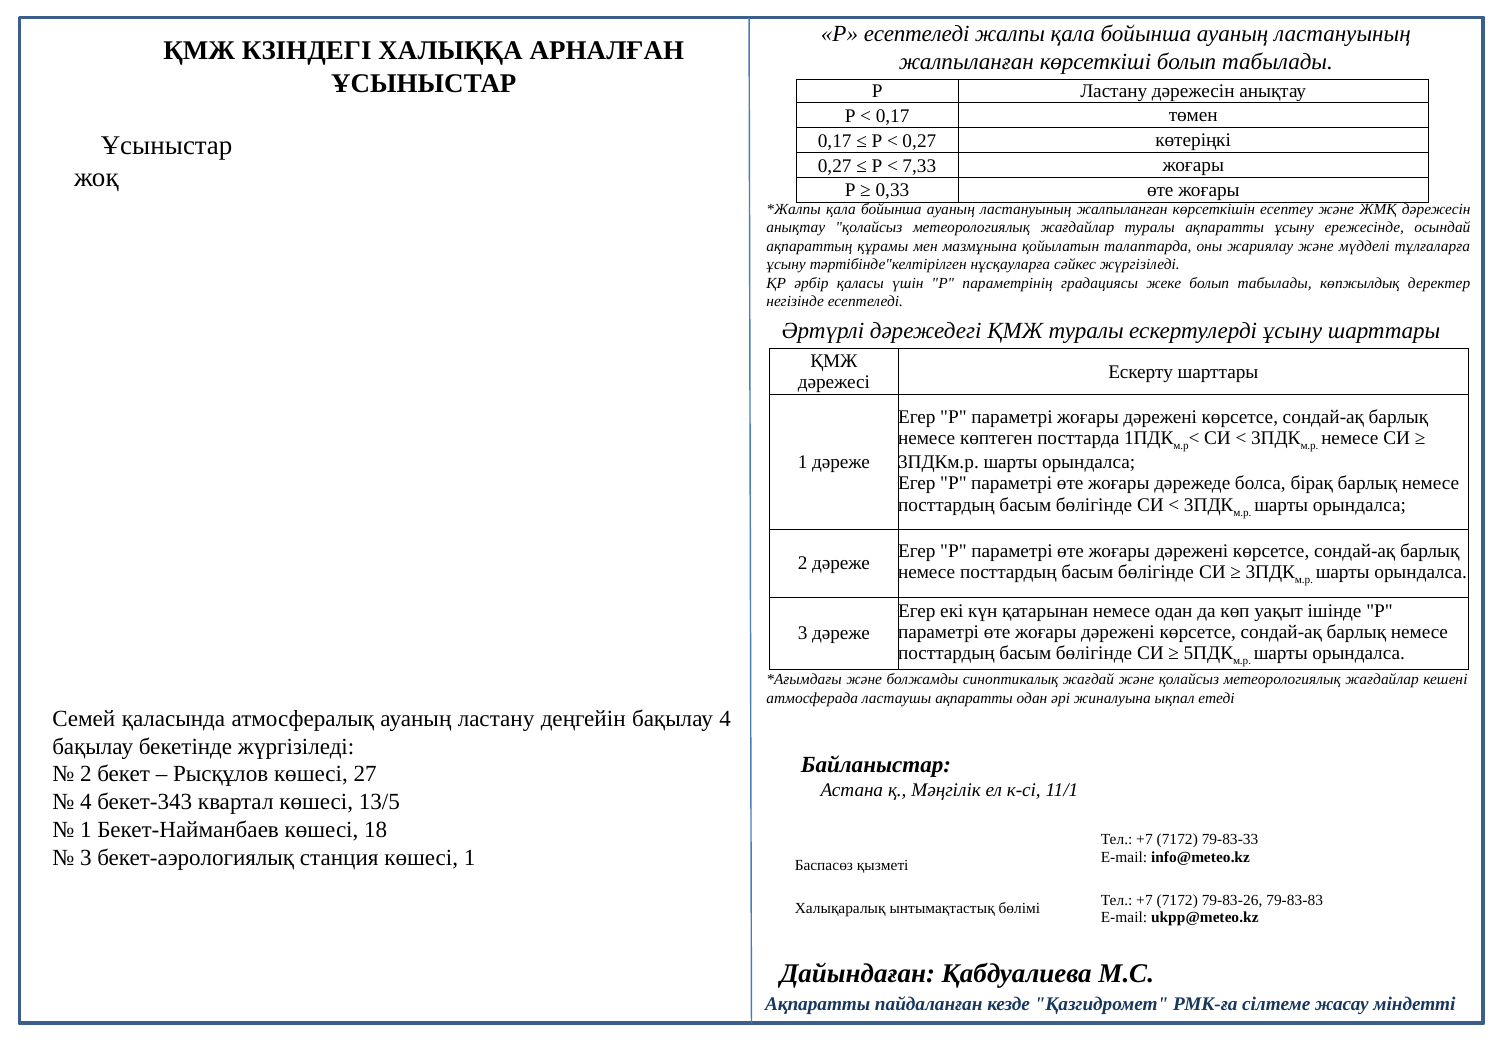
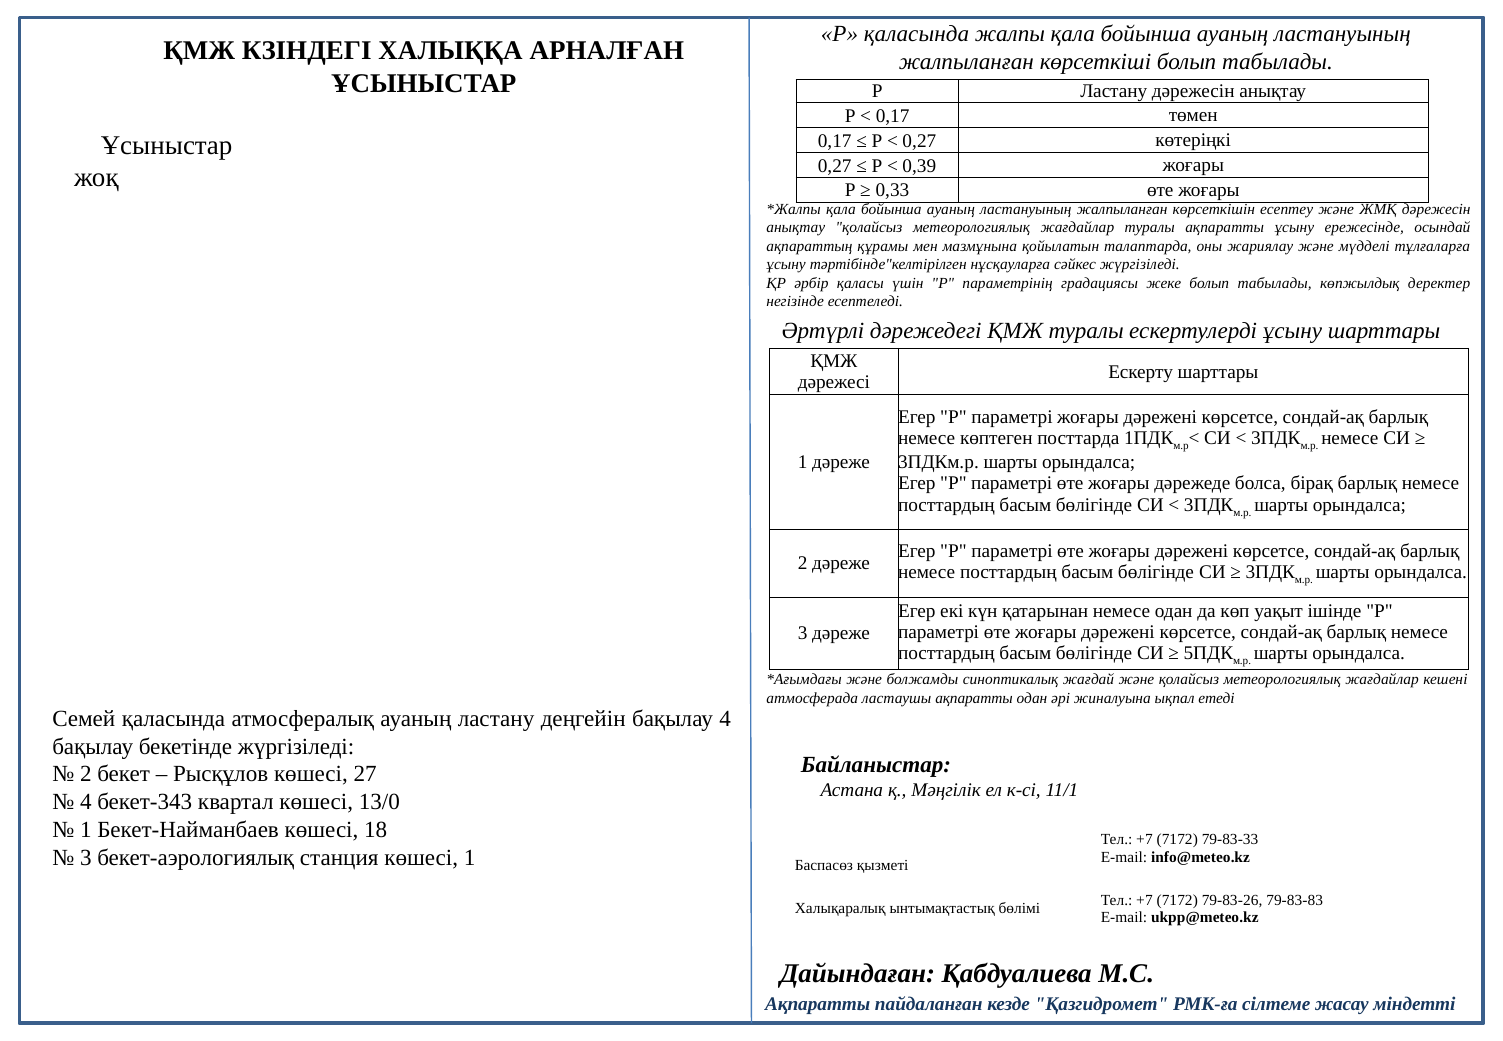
Р есептеледі: есептеледі -> қаласында (916, 34)
7,33: 7,33 -> 0,39 (919, 166)
13/5: 13/5 -> 13/0 (379, 802)
